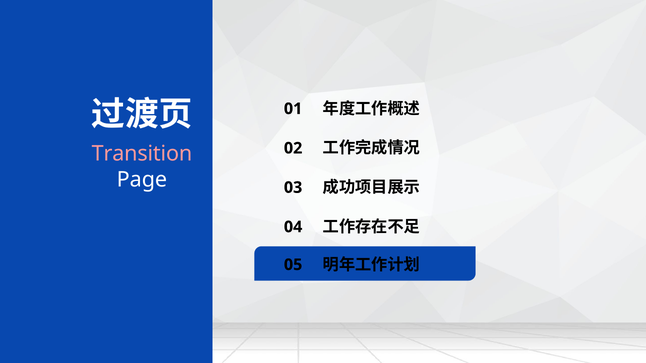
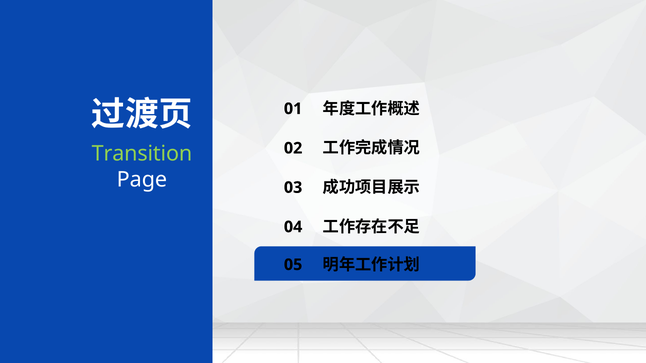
Transition colour: pink -> light green (142, 154)
